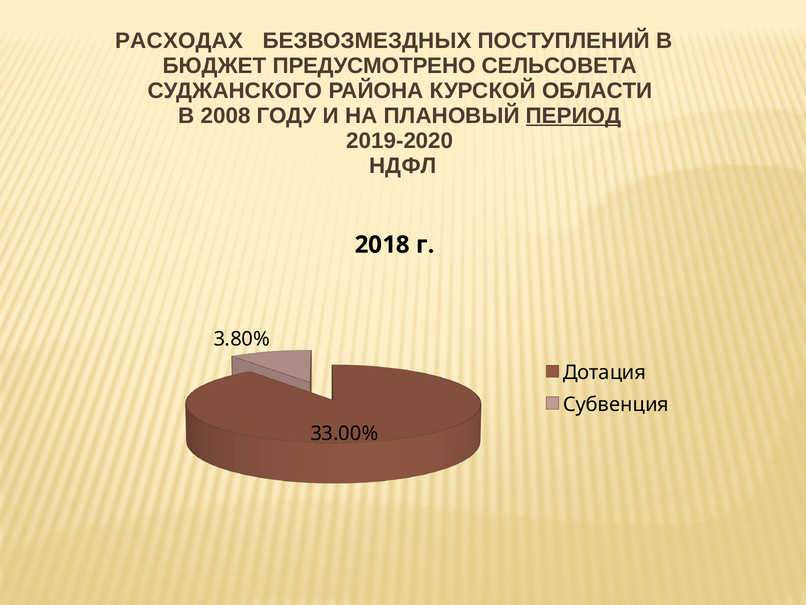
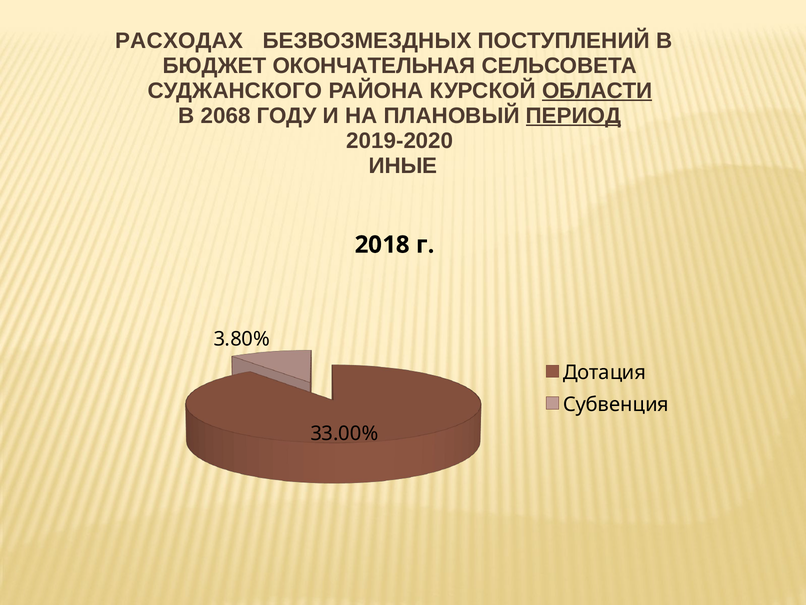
ПРЕДУСМОТРЕНО: ПРЕДУСМОТРЕНО -> ОКОНЧАТЕЛЬНАЯ (374, 66)
ОБЛАСТИ underline: none -> present (597, 91)
2008: 2008 -> 2068 (226, 116)
НДФЛ: НДФЛ -> ИНЫЕ (403, 166)
